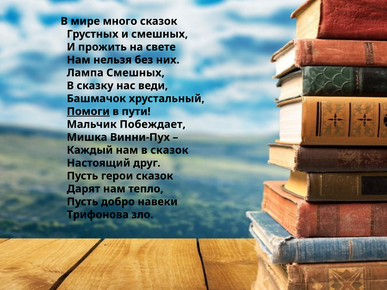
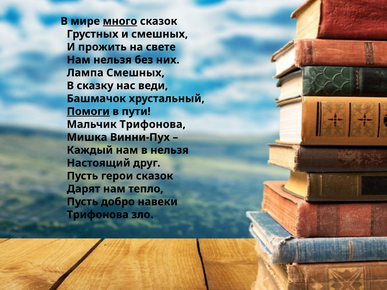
много underline: none -> present (120, 21)
Мальчик Побеждает: Побеждает -> Трифонова (153, 124)
в сказок: сказок -> нельзя (169, 150)
